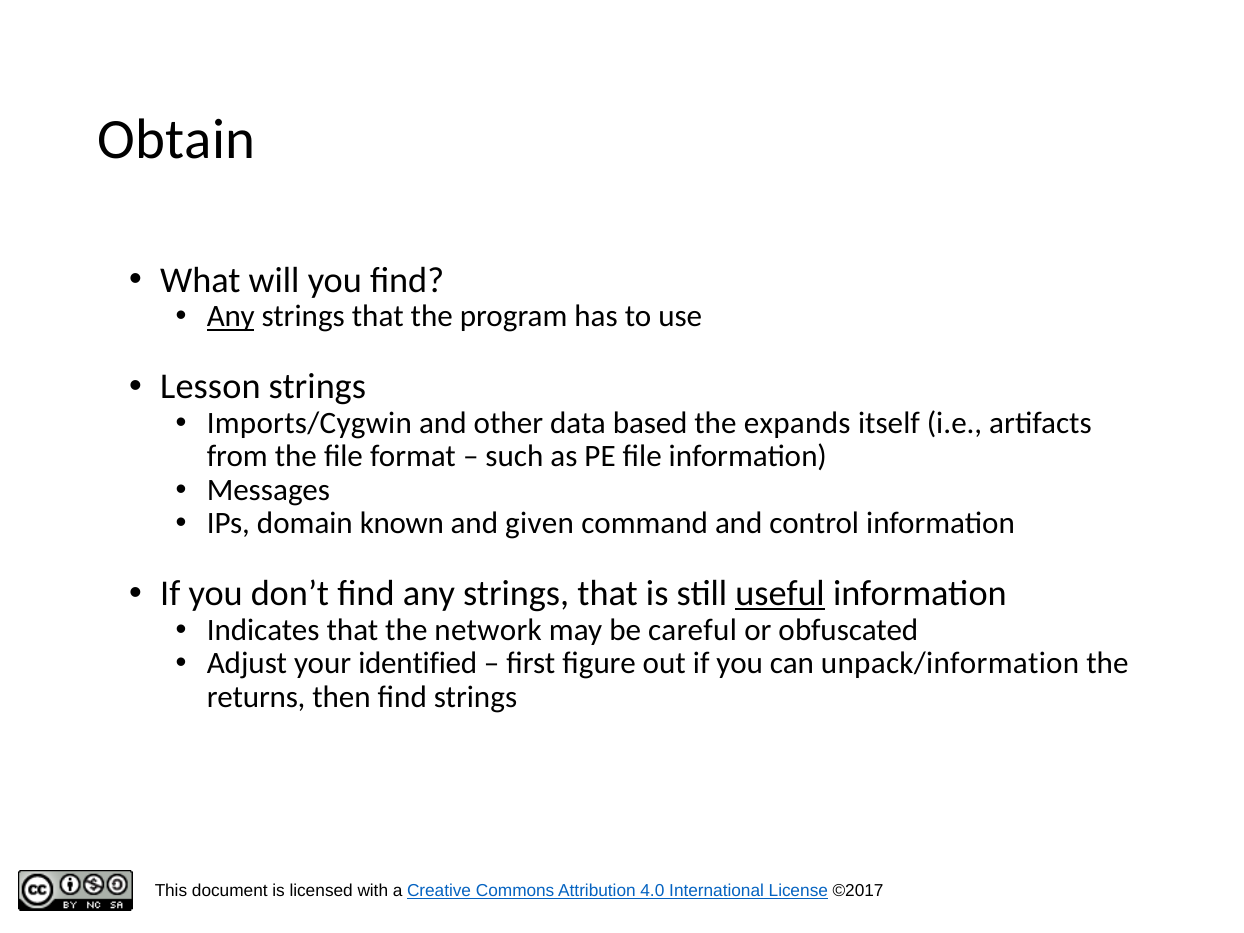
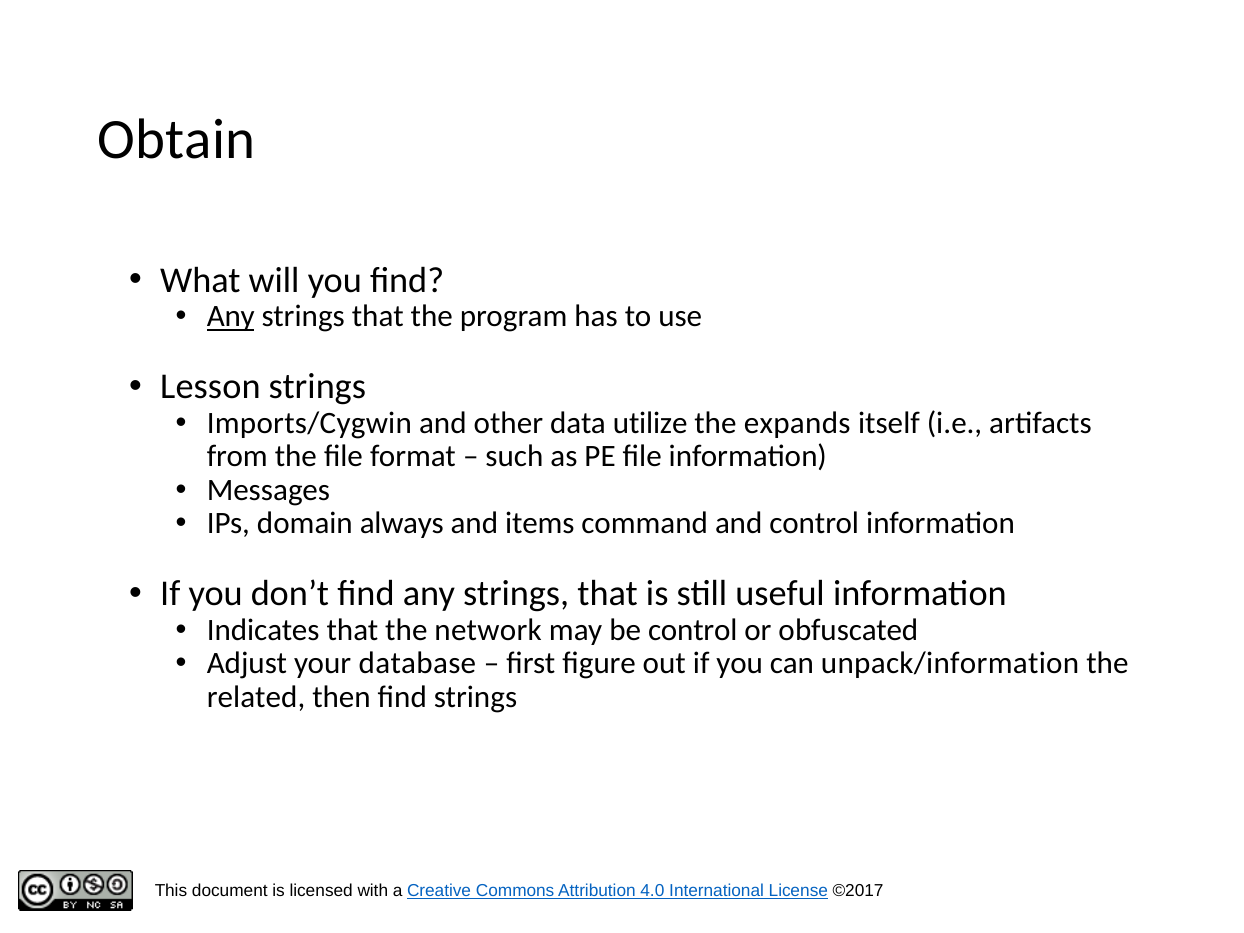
based: based -> utilize (650, 423)
known: known -> always (402, 524)
given: given -> items (540, 524)
useful underline: present -> none (780, 594)
be careful: careful -> control (693, 630)
identified: identified -> database (417, 664)
returns: returns -> related (256, 697)
